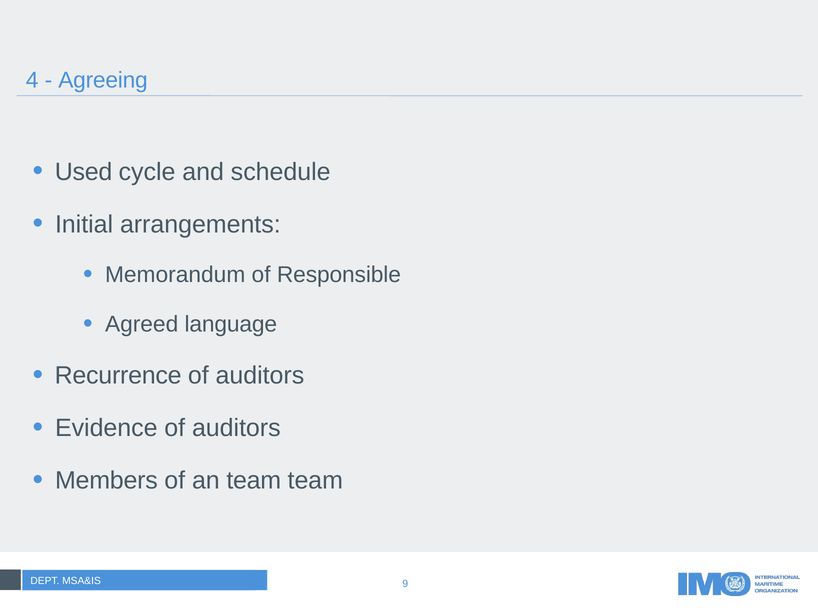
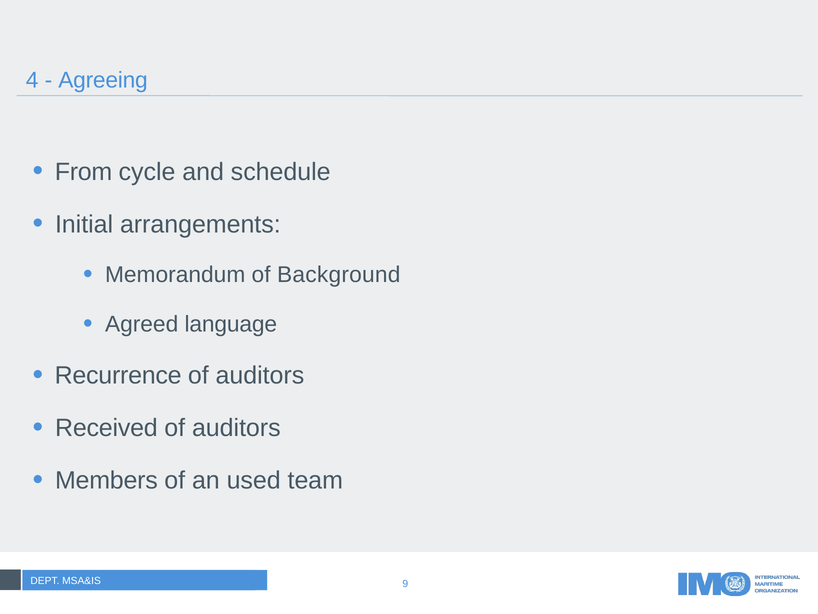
Used: Used -> From (84, 172)
Responsible: Responsible -> Background (339, 275)
Evidence: Evidence -> Received (106, 428)
an team: team -> used (254, 480)
